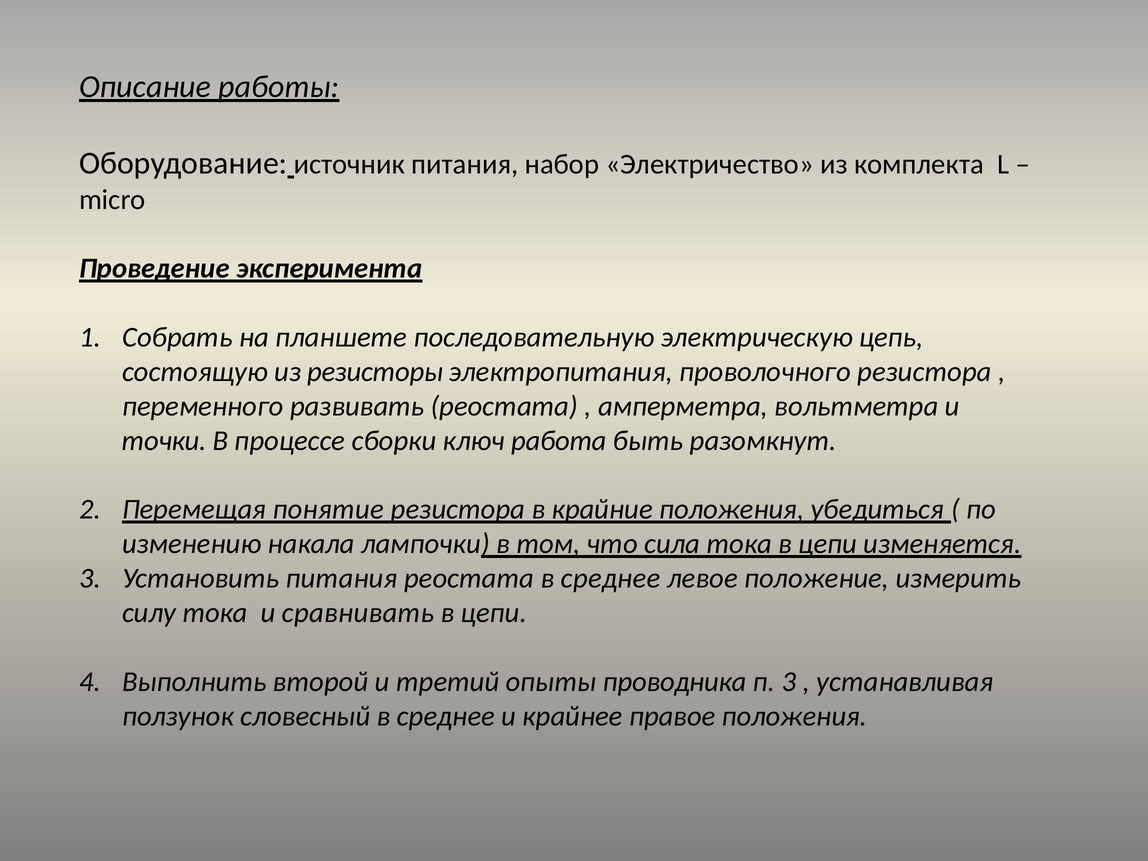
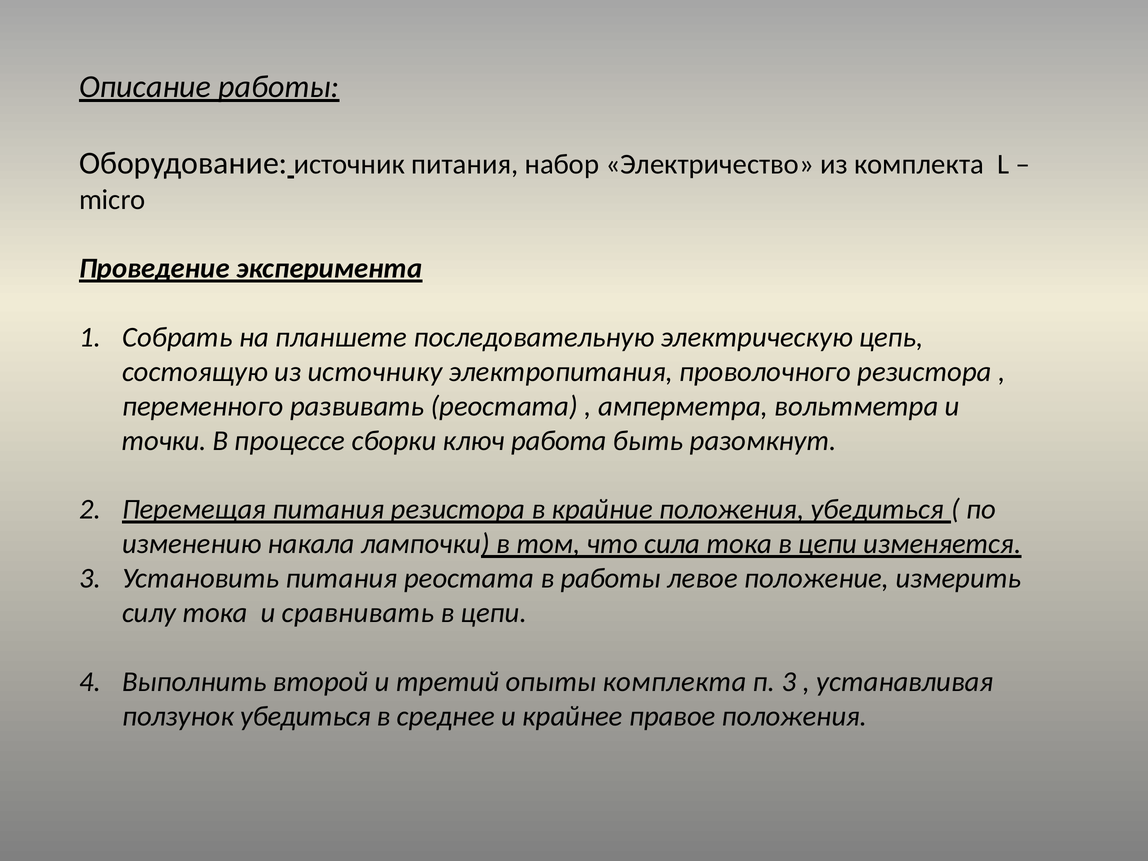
резисторы: резисторы -> источнику (375, 372)
Перемещая понятие: понятие -> питания (328, 510)
реостата в среднее: среднее -> работы (611, 578)
опыты проводника: проводника -> комплекта (675, 682)
ползунок словесный: словесный -> убедиться (306, 716)
